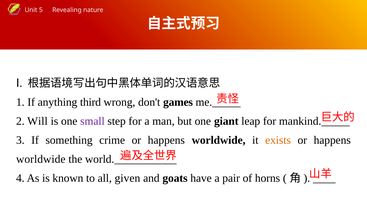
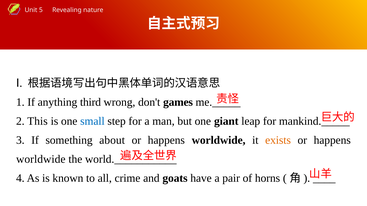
Will: Will -> This (37, 121)
small colour: purple -> blue (92, 121)
crime: crime -> about (112, 140)
given: given -> crime (128, 178)
